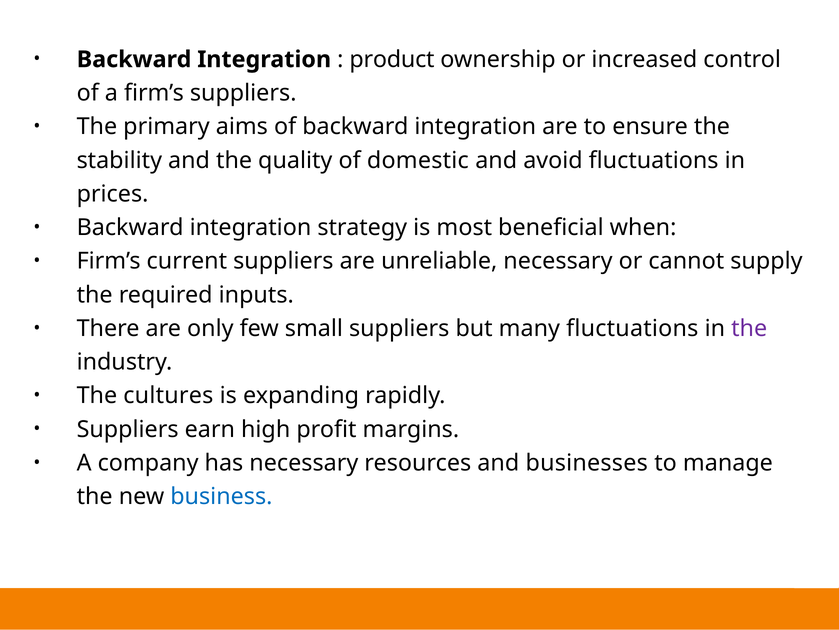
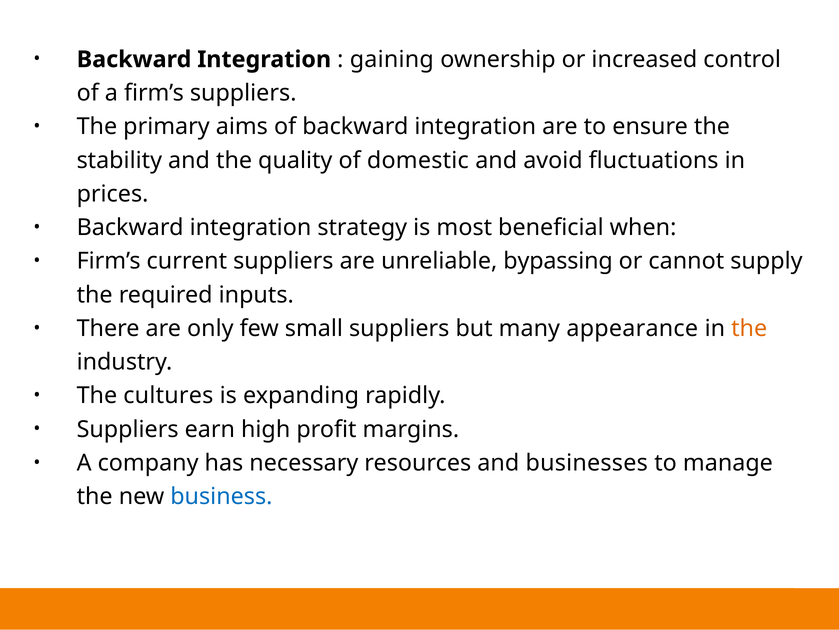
product: product -> gaining (392, 59)
unreliable necessary: necessary -> bypassing (558, 261)
many fluctuations: fluctuations -> appearance (632, 328)
the colour: purple -> orange (749, 328)
